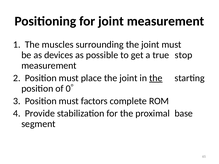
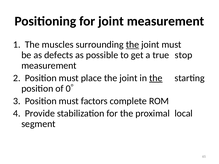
the underline: none -> present (132, 45)
devices: devices -> defects (59, 55)
base: base -> local (184, 114)
